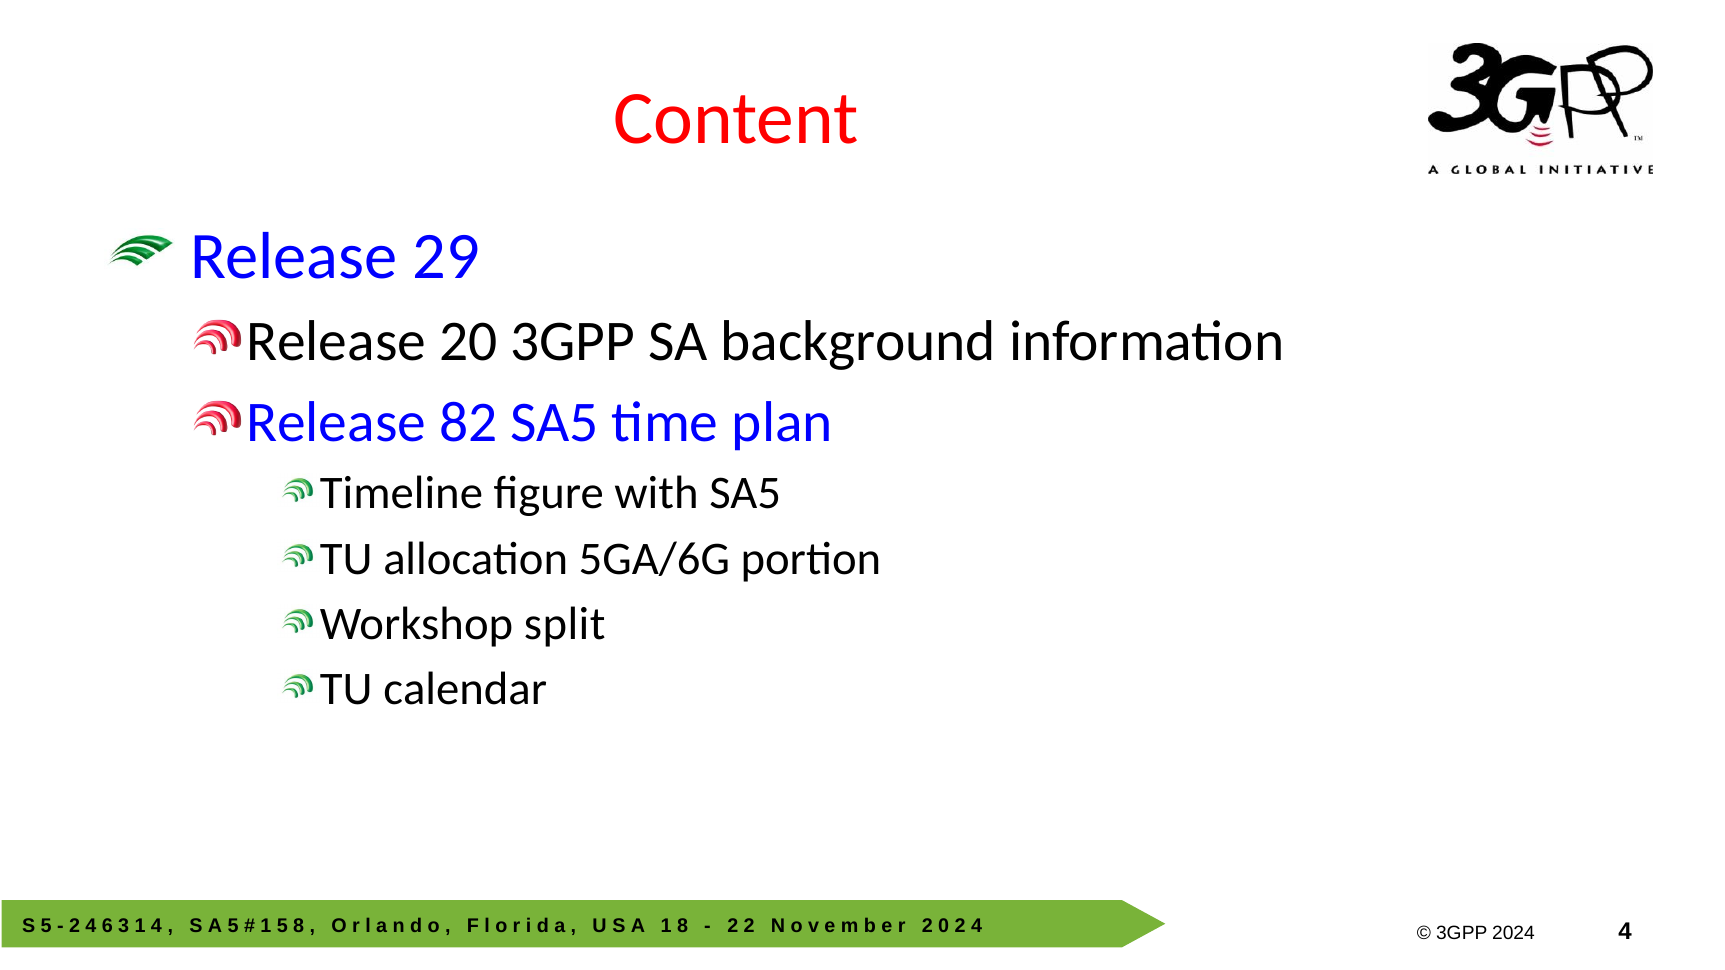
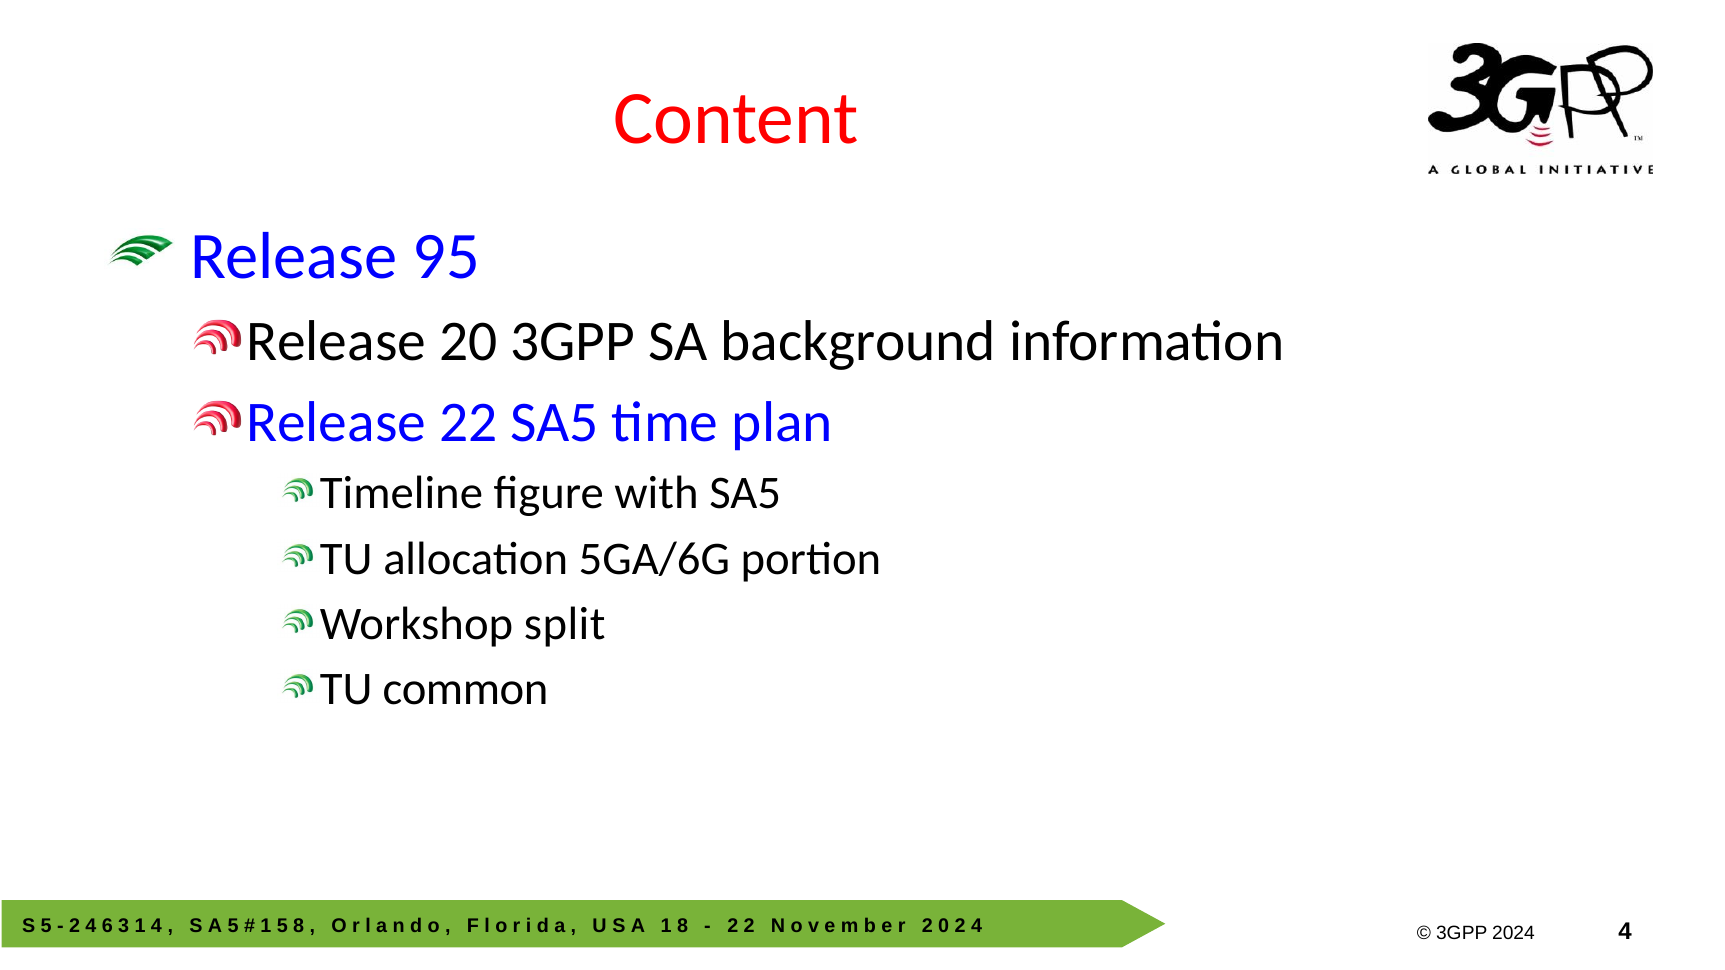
29: 29 -> 95 (446, 257)
82: 82 -> 22 (468, 423)
calendar: calendar -> common (465, 690)
